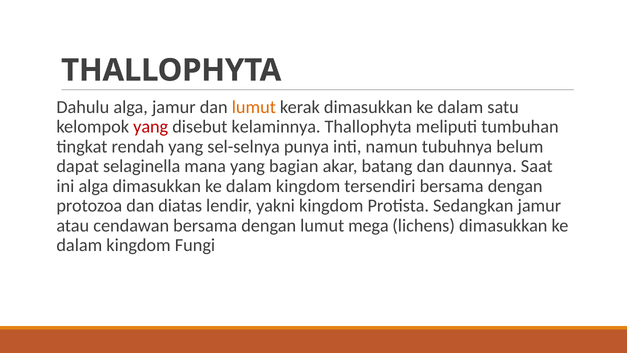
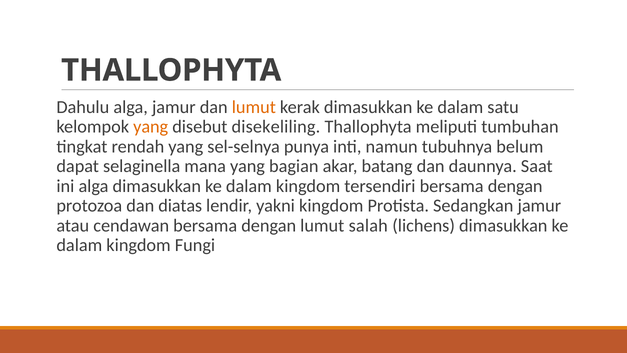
yang colour: red -> orange (151, 127)
kelaminnya: kelaminnya -> disekeliling (276, 127)
mega: mega -> salah (368, 225)
